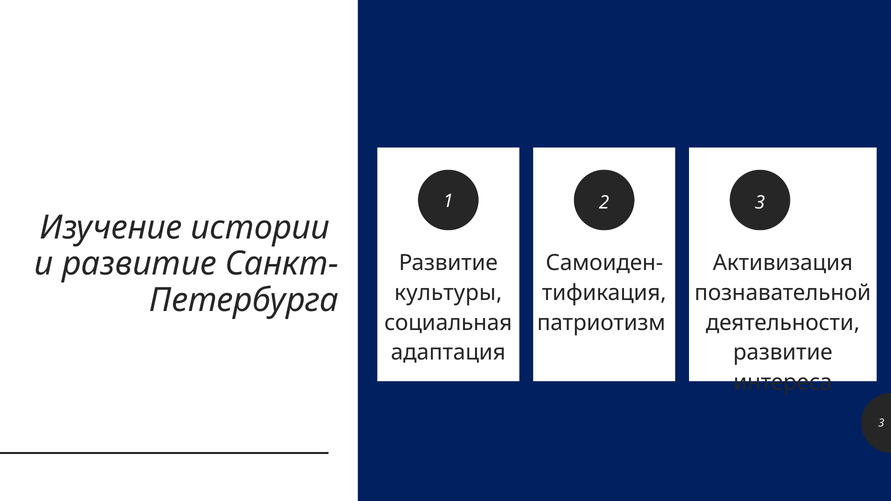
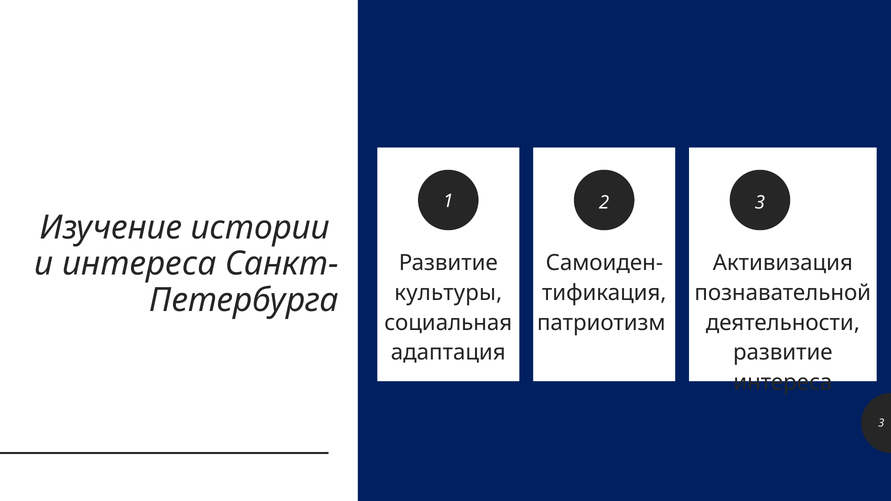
и развитие: развитие -> интереса (139, 264)
